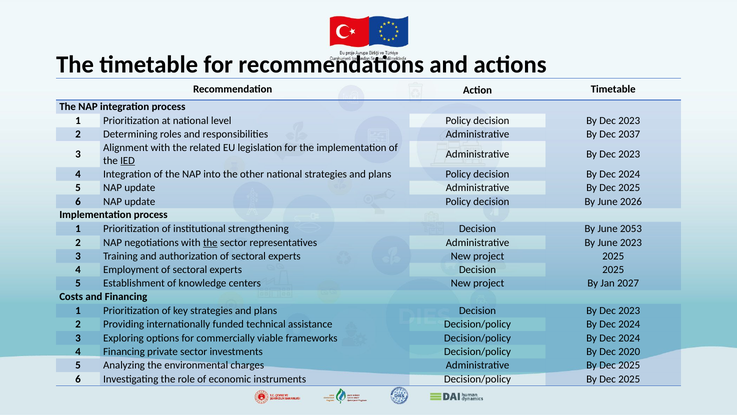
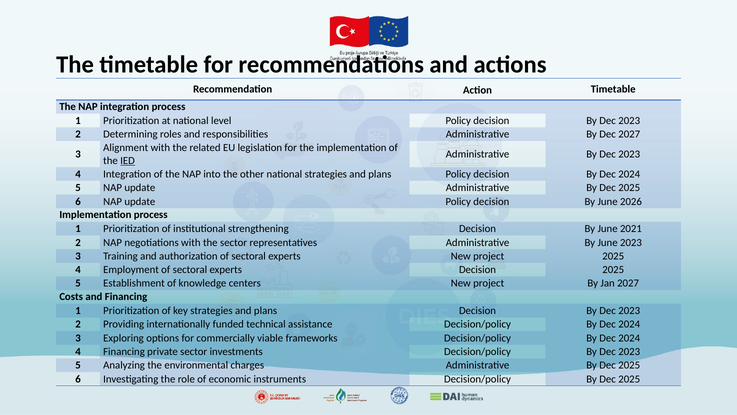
Dec 2037: 2037 -> 2027 (629, 134)
2053: 2053 -> 2021 (631, 229)
the underline: present -> none (210, 242)
Decision/policy By Dec 2020: 2020 -> 2023 (629, 351)
